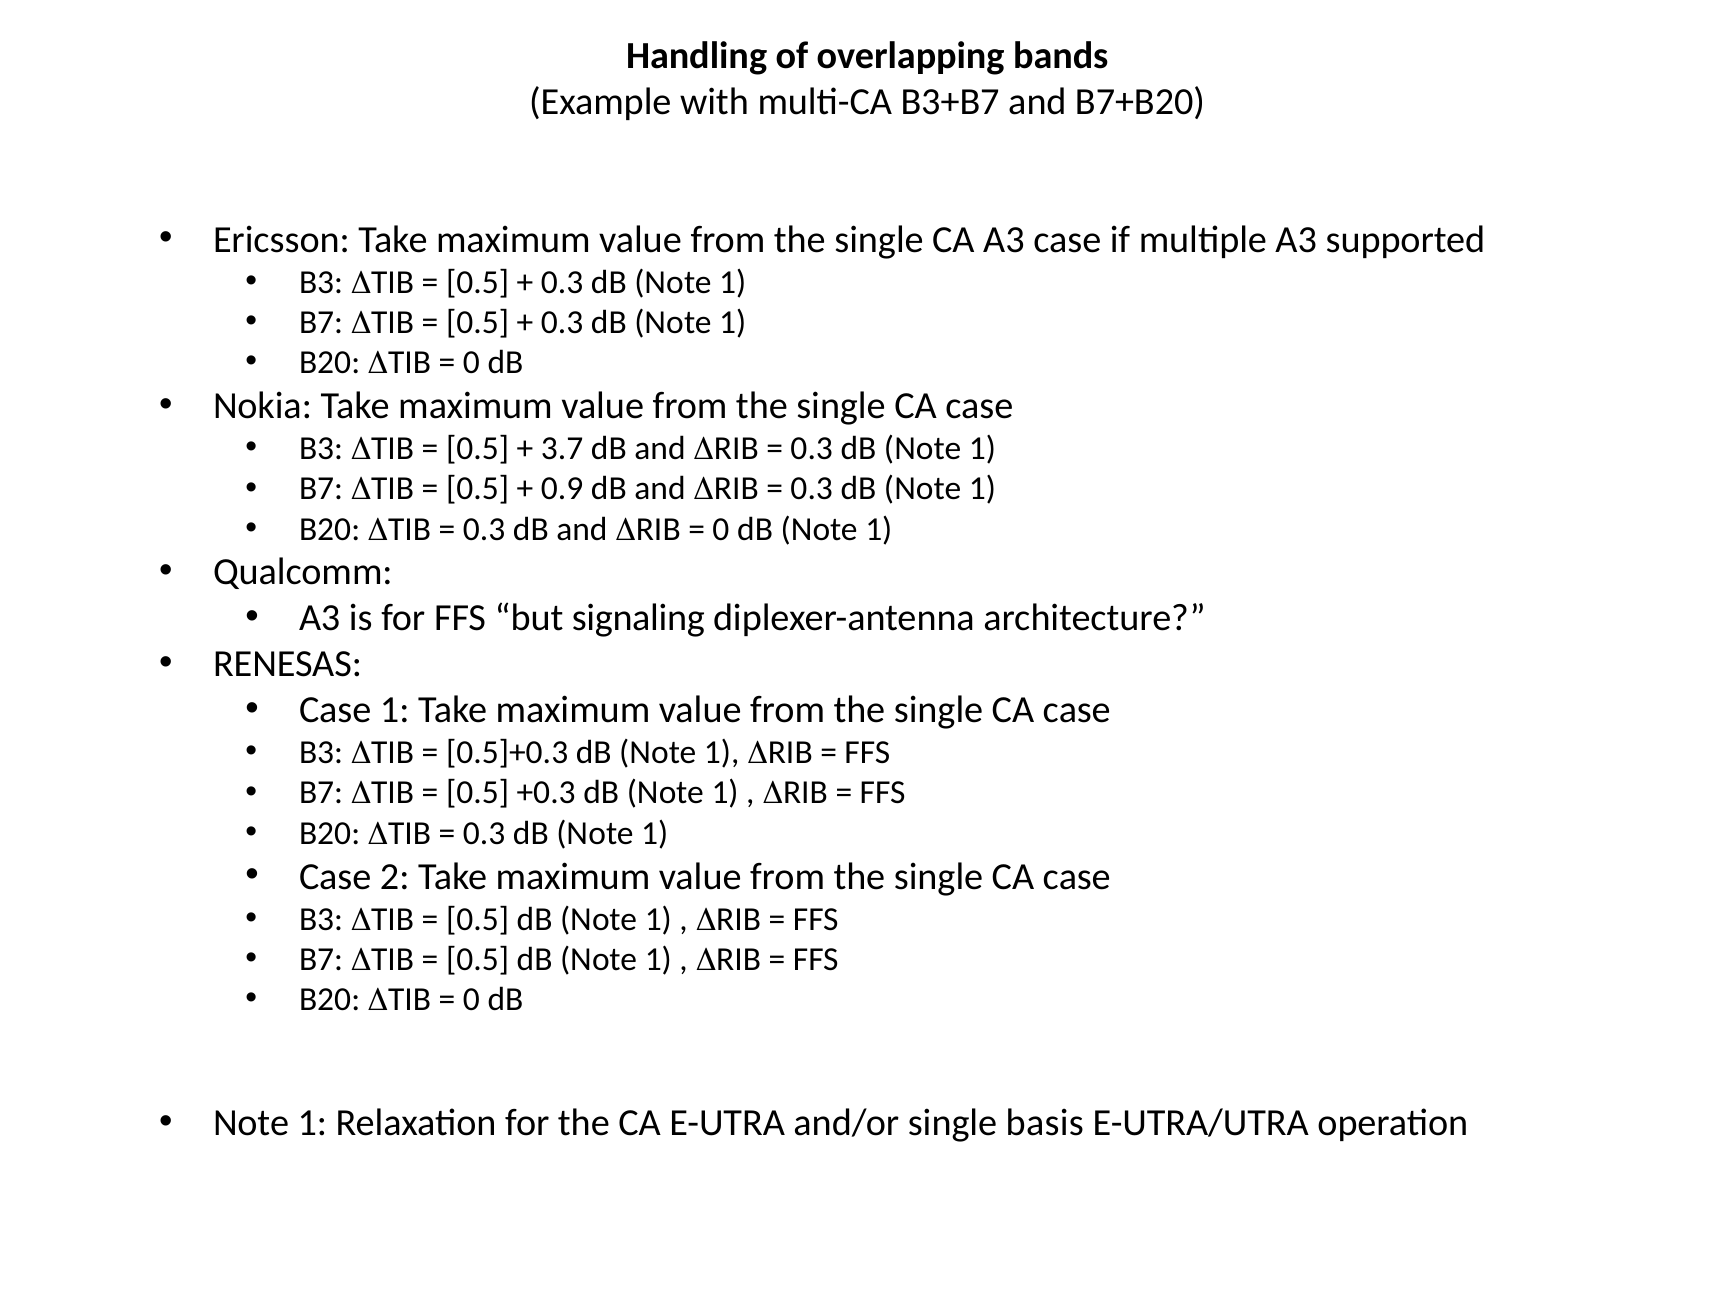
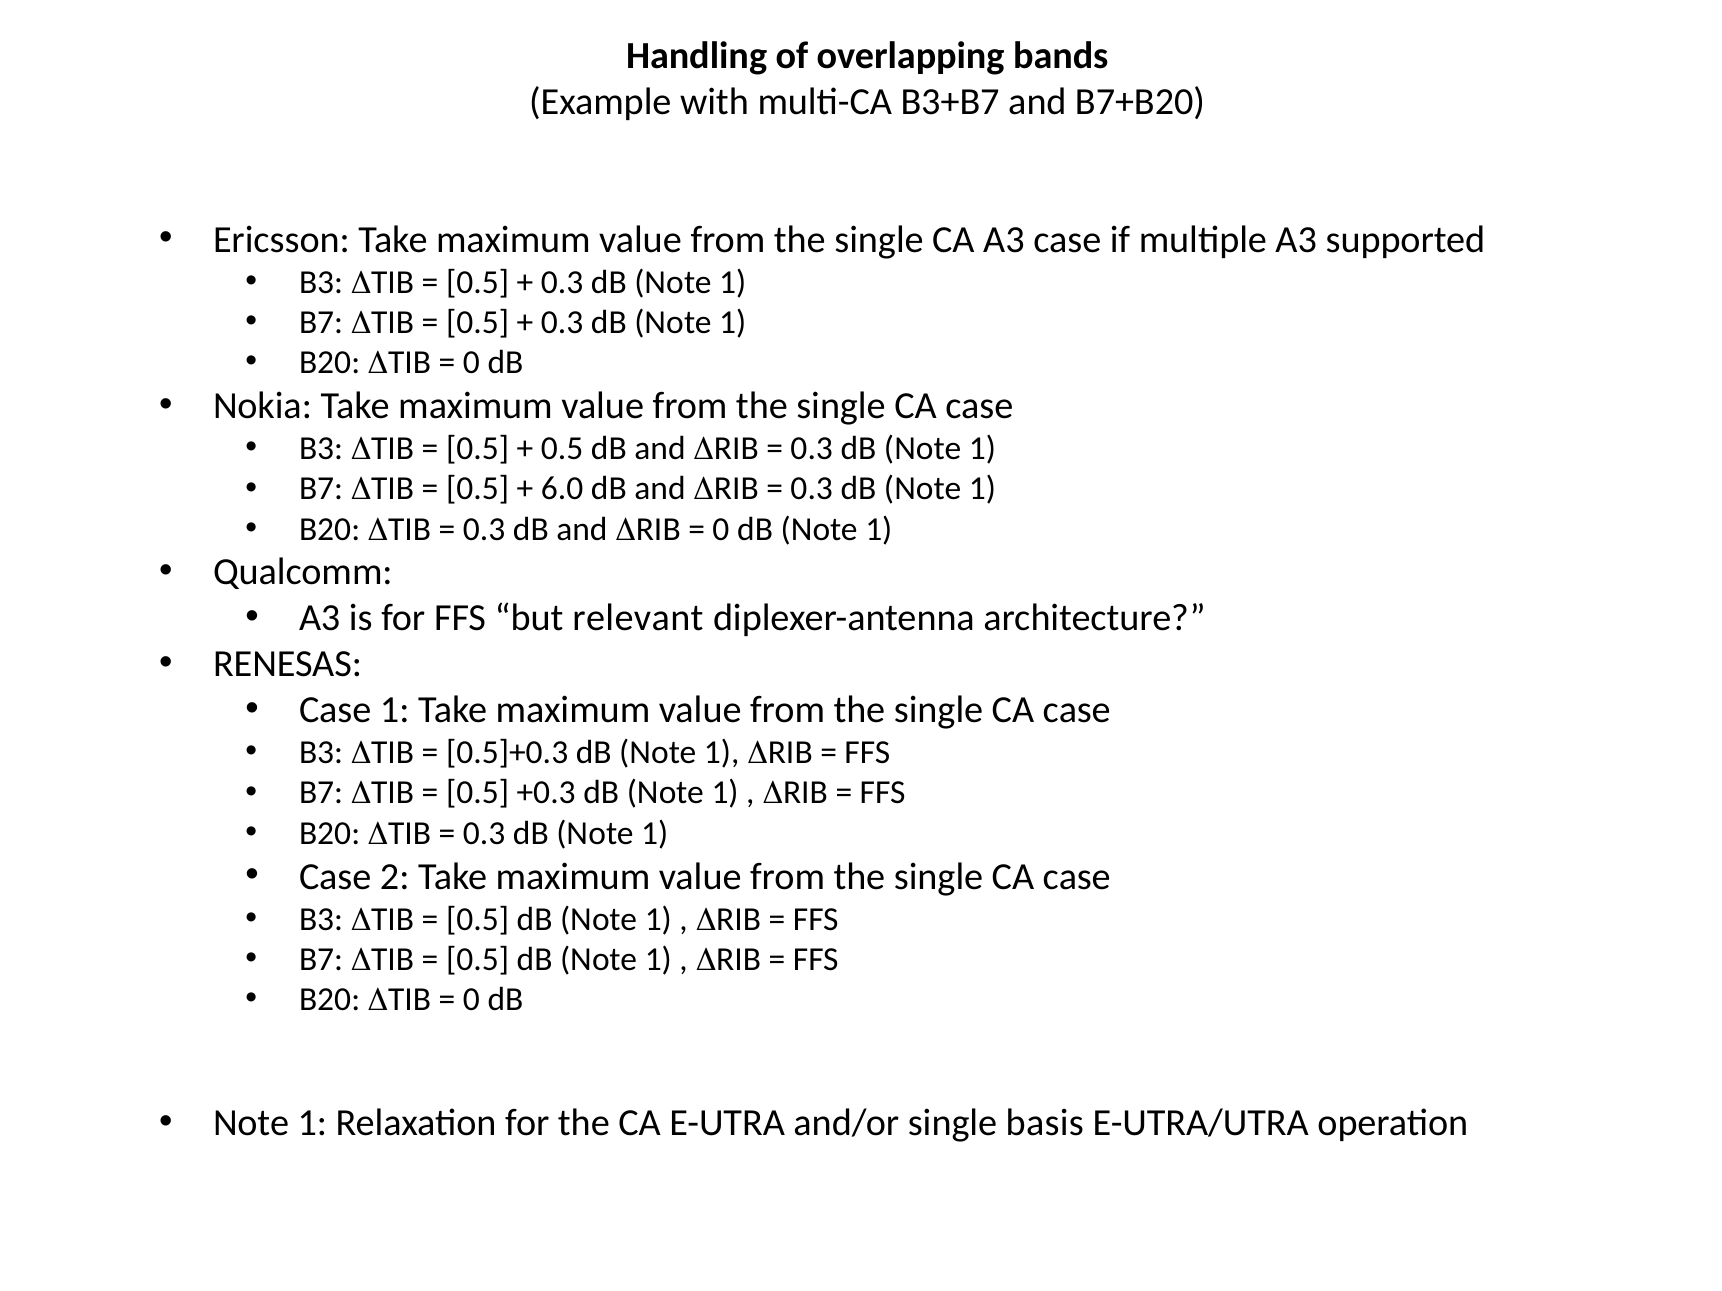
3.7: 3.7 -> 0.5 (562, 449)
0.9: 0.9 -> 6.0 (562, 489)
signaling: signaling -> relevant (638, 618)
